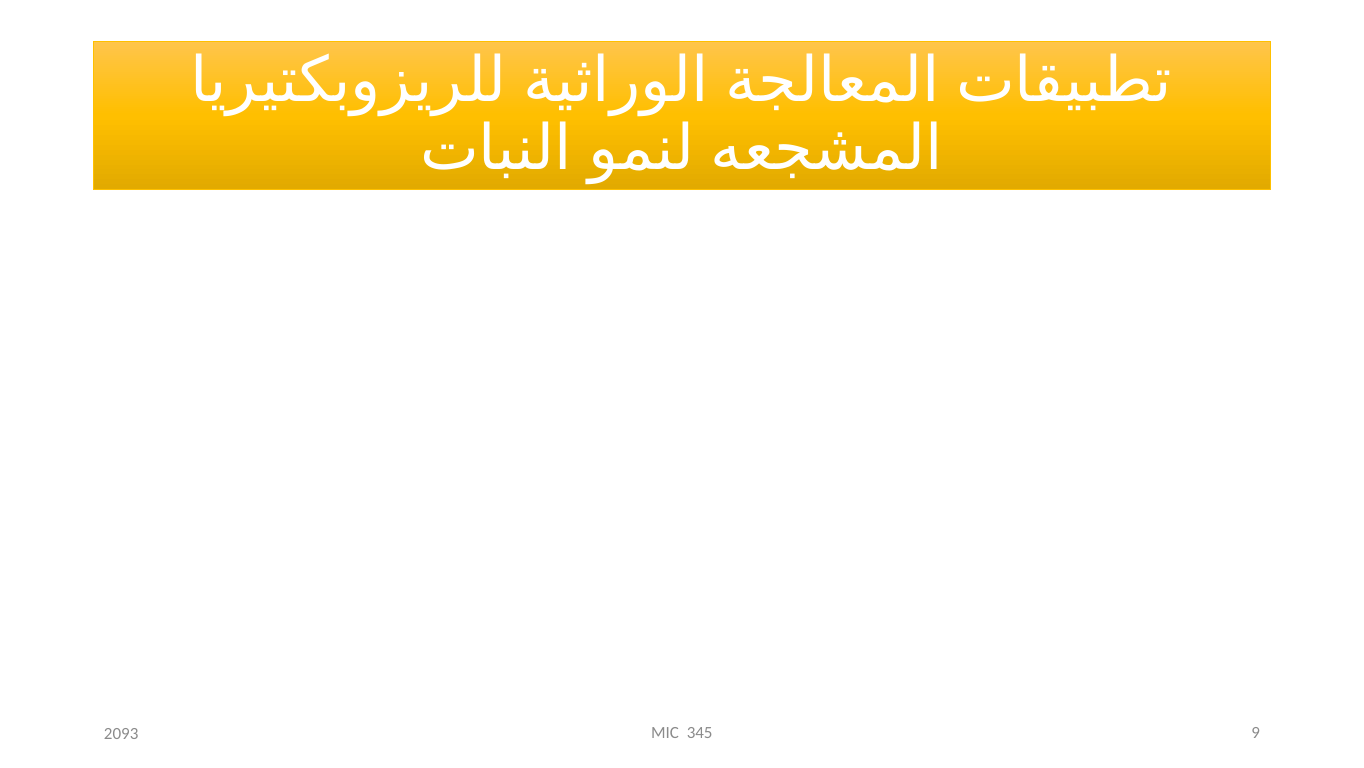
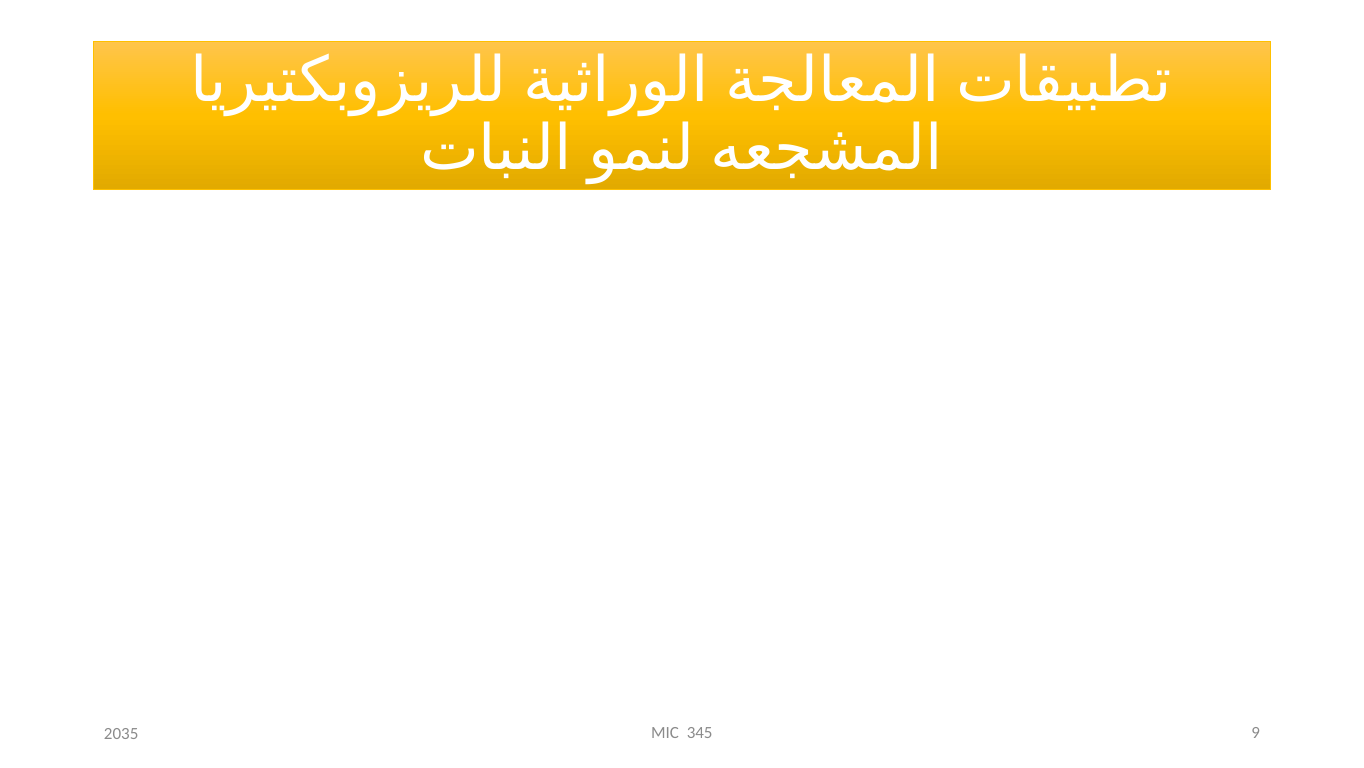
2093: 2093 -> 2035 (121, 733)
